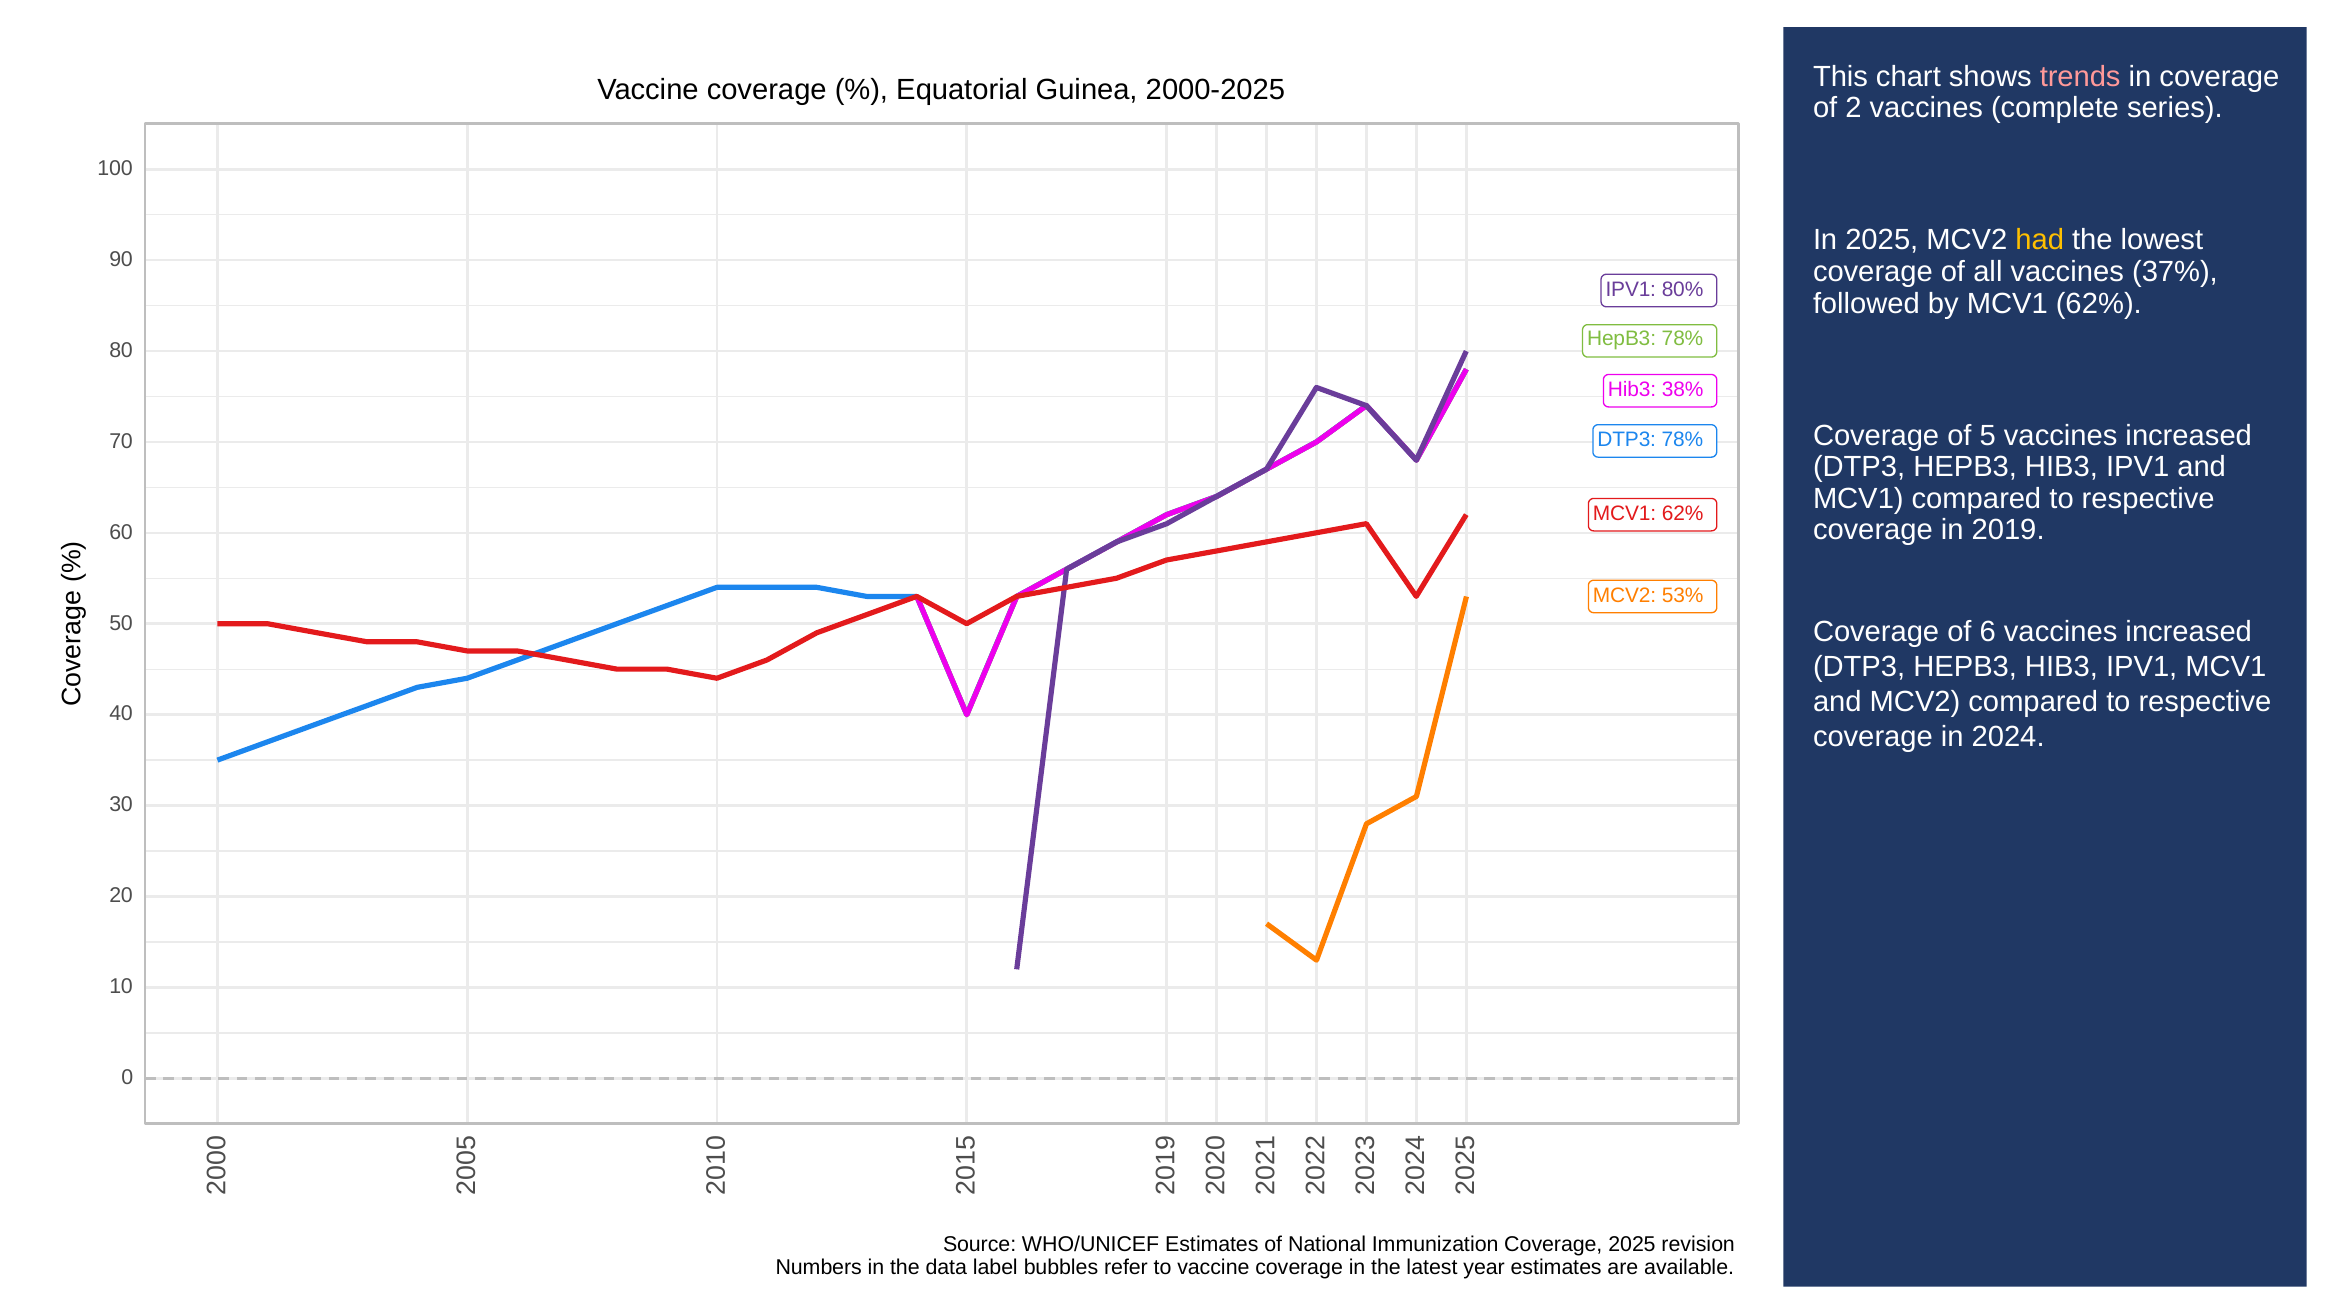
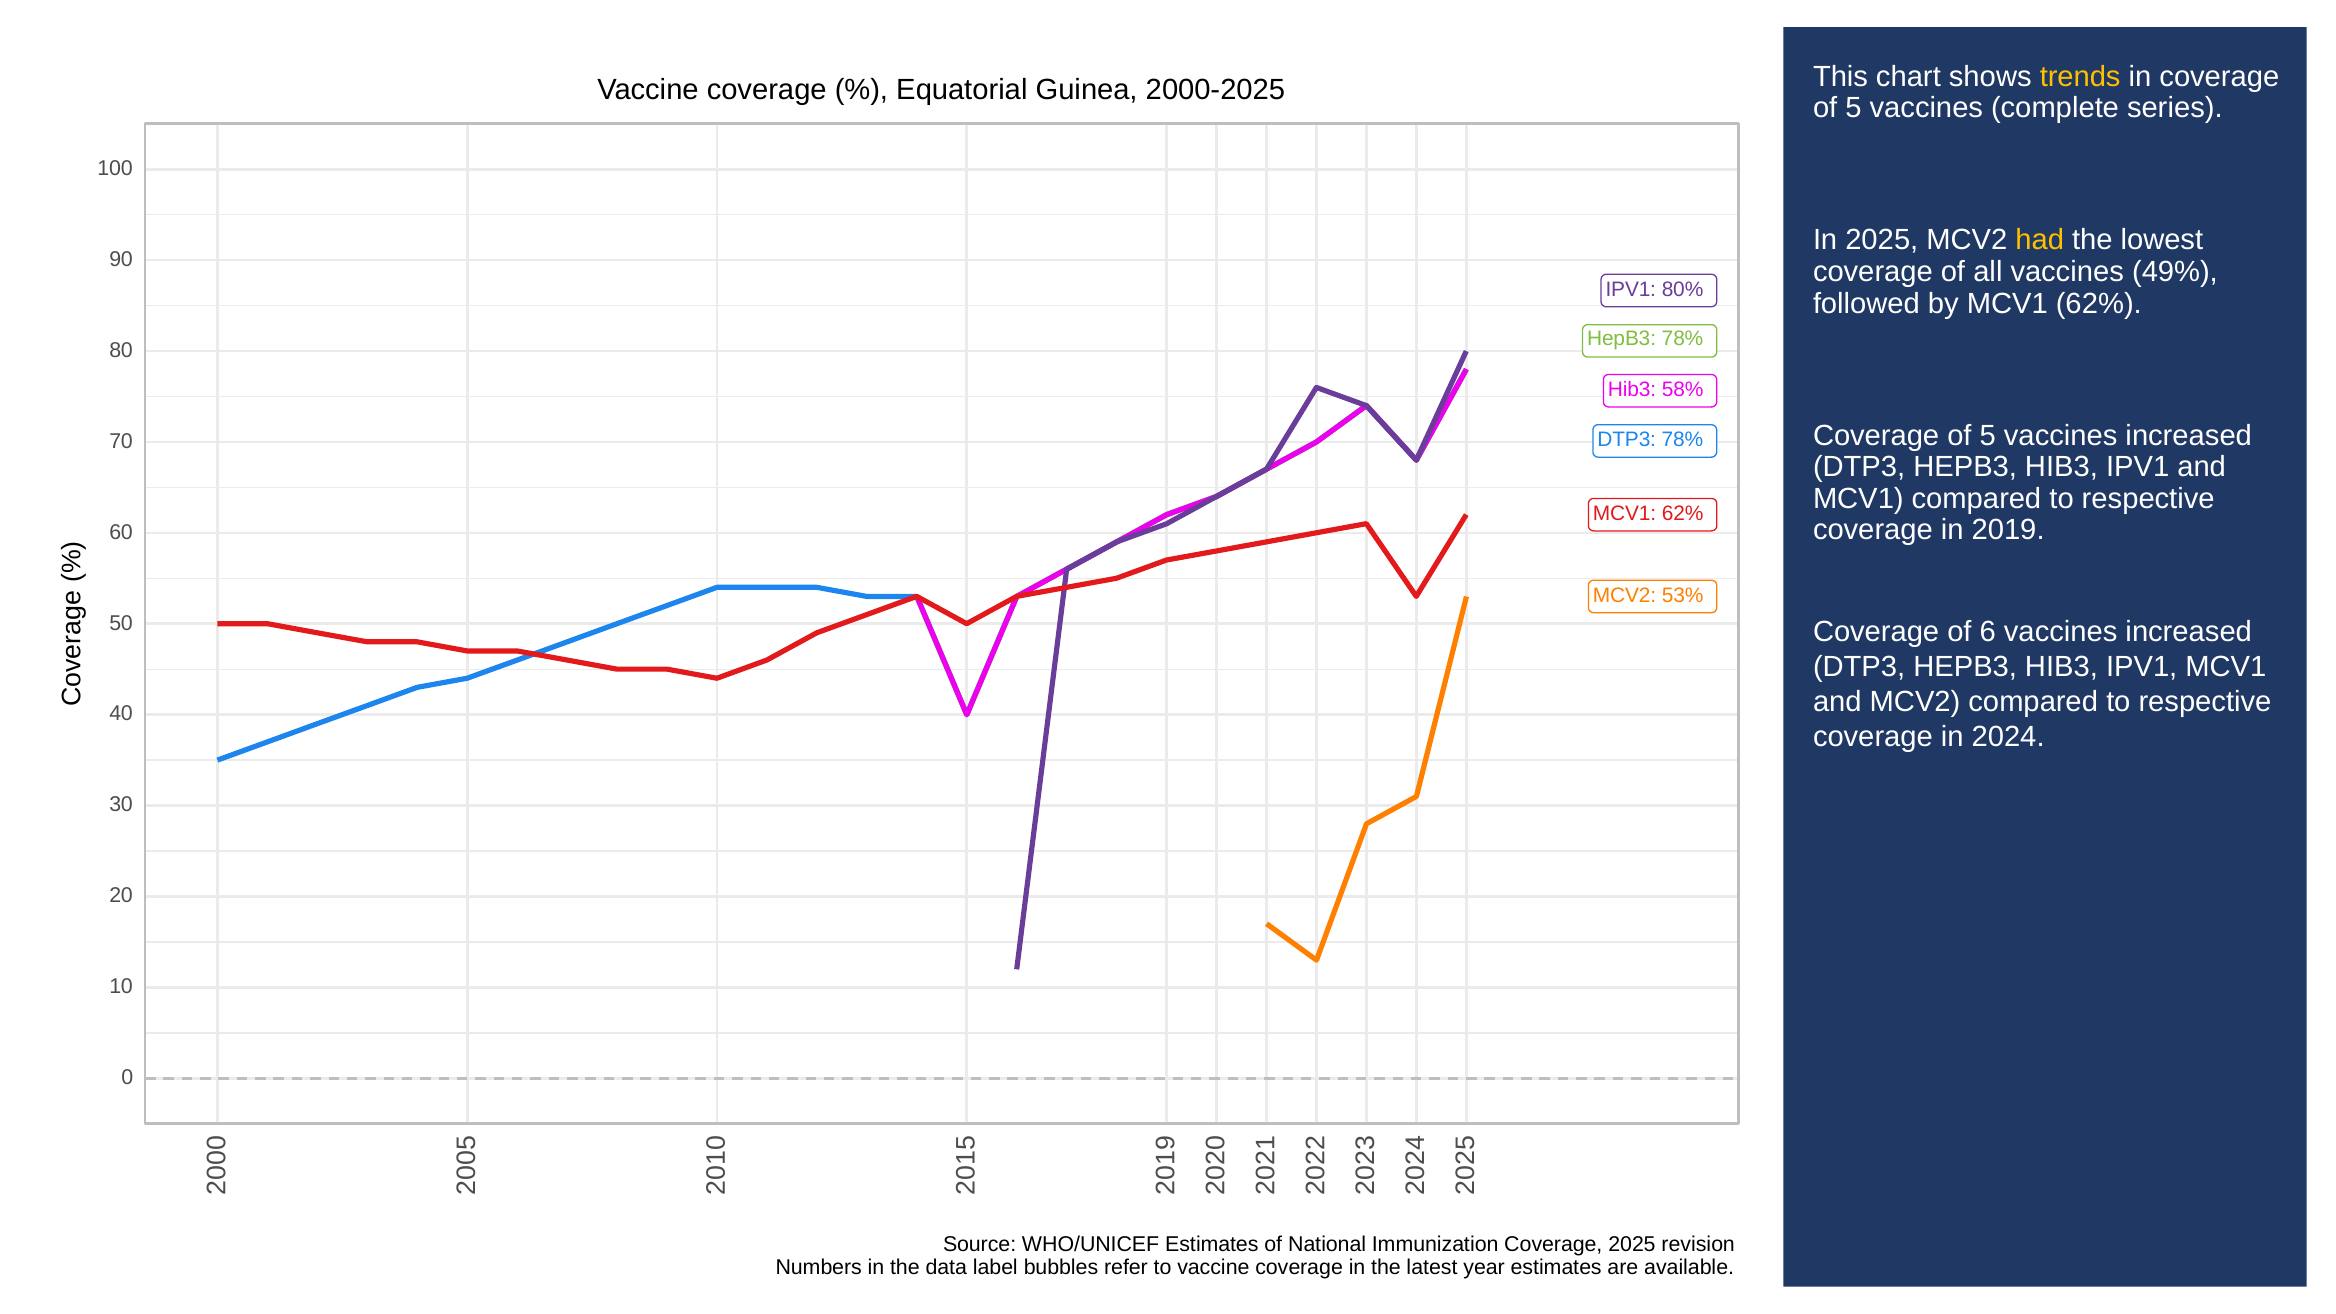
trends colour: pink -> yellow (2080, 77)
2: 2 -> 5 (1853, 108)
37%: 37% -> 49% (2175, 272)
38%: 38% -> 58% (1683, 390)
